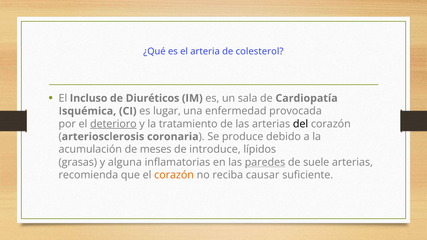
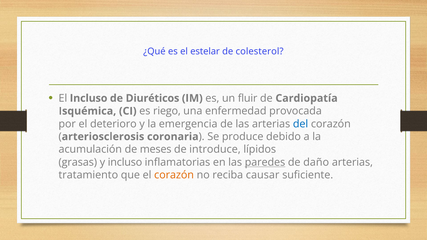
arteria: arteria -> estelar (205, 51)
sala: sala -> fluir (248, 98)
lugar: lugar -> riego (167, 111)
deterioro underline: present -> none (113, 124)
tratamiento: tratamiento -> emergencia (188, 124)
del colour: black -> blue (301, 124)
y alguna: alguna -> incluso (125, 162)
suele: suele -> daño (316, 162)
recomienda: recomienda -> tratamiento (88, 175)
